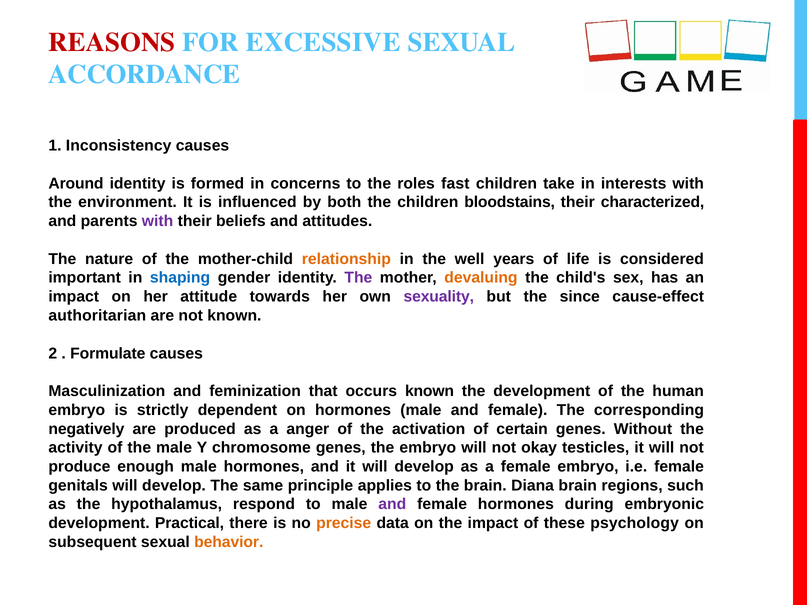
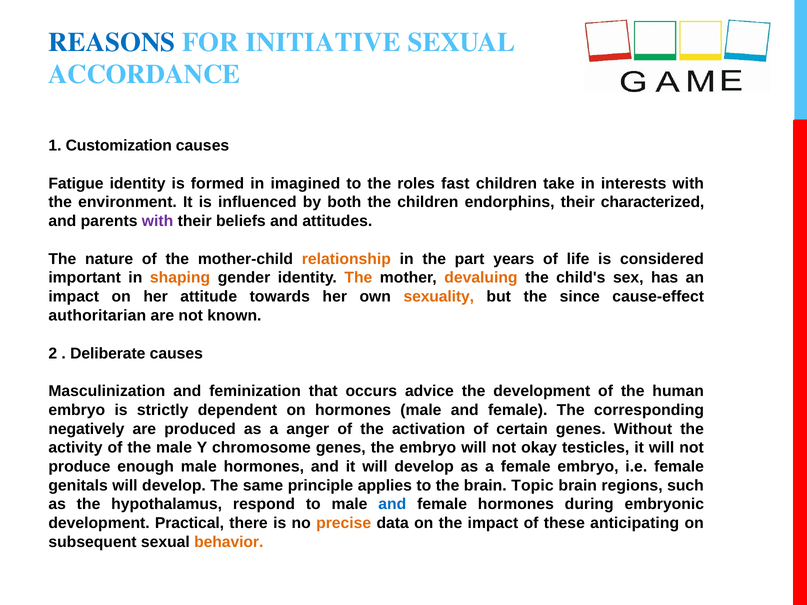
REASONS colour: red -> blue (112, 42)
EXCESSIVE: EXCESSIVE -> INITIATIVE (323, 42)
Inconsistency: Inconsistency -> Customization (119, 146)
Around: Around -> Fatigue (76, 183)
concerns: concerns -> imagined (305, 183)
bloodstains: bloodstains -> endorphins (510, 202)
well: well -> part (470, 259)
shaping colour: blue -> orange (180, 278)
The colour: purple -> orange (358, 278)
sexuality colour: purple -> orange (439, 297)
Formulate: Formulate -> Deliberate (108, 353)
occurs known: known -> advice (429, 391)
Diana: Diana -> Topic (532, 486)
and colour: purple -> blue (392, 504)
psychology: psychology -> anticipating (635, 523)
